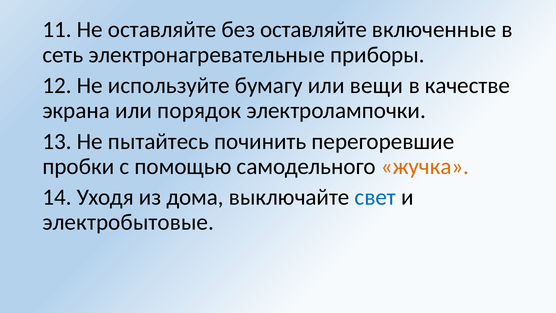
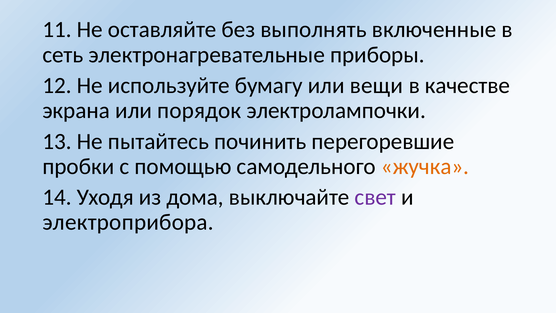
без оставляйте: оставляйте -> выполнять (314, 30)
свет colour: blue -> purple (375, 197)
электробытовые: электробытовые -> электроприбора (128, 222)
